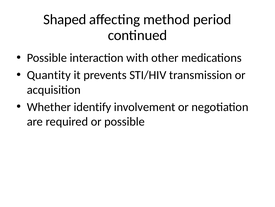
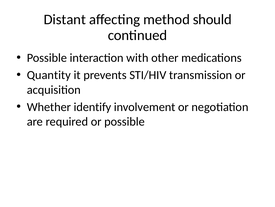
Shaped: Shaped -> Distant (65, 19)
period: period -> should (212, 19)
